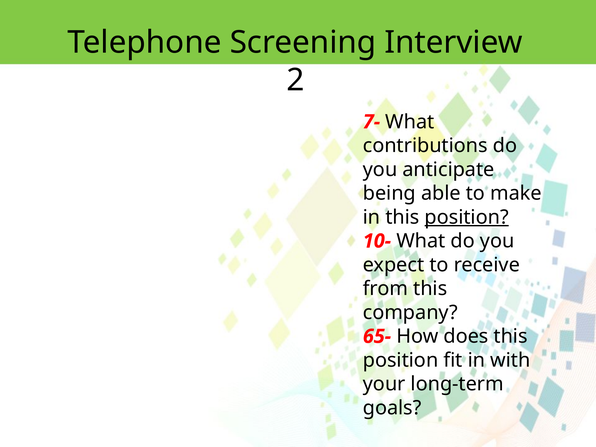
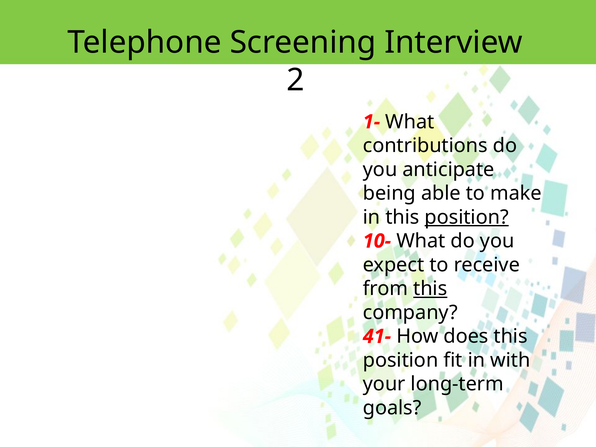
7-: 7- -> 1- (372, 122)
this underline: none -> present (430, 289)
65-: 65- -> 41- (377, 336)
